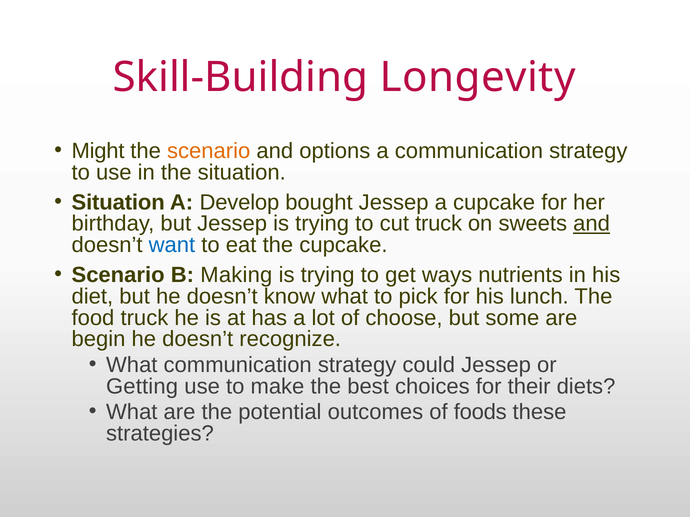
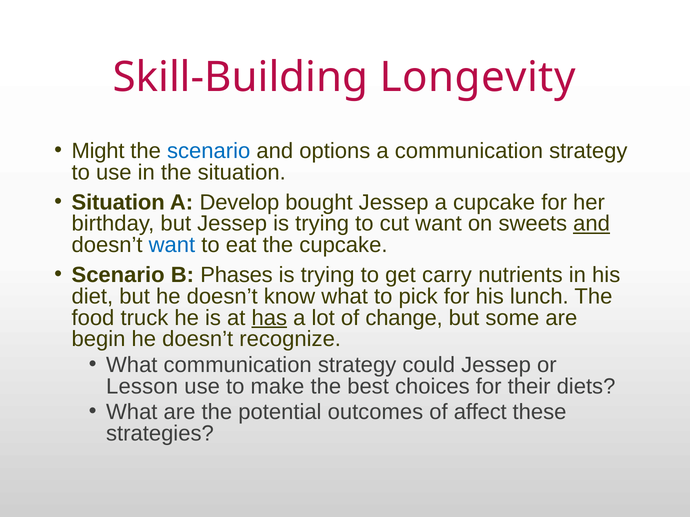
scenario colour: orange -> blue (209, 151)
cut truck: truck -> want (438, 224)
Making: Making -> Phases (237, 275)
ways: ways -> carry (447, 275)
has underline: none -> present (269, 318)
choose: choose -> change (404, 318)
Getting: Getting -> Lesson (142, 387)
foods: foods -> affect (480, 412)
